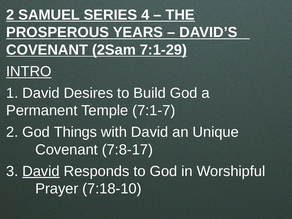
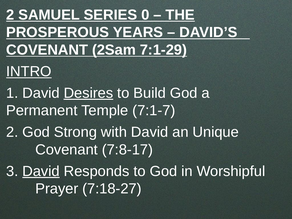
4: 4 -> 0 (145, 15)
Desires underline: none -> present (88, 93)
Things: Things -> Strong (75, 132)
7:18-10: 7:18-10 -> 7:18-27 (112, 189)
